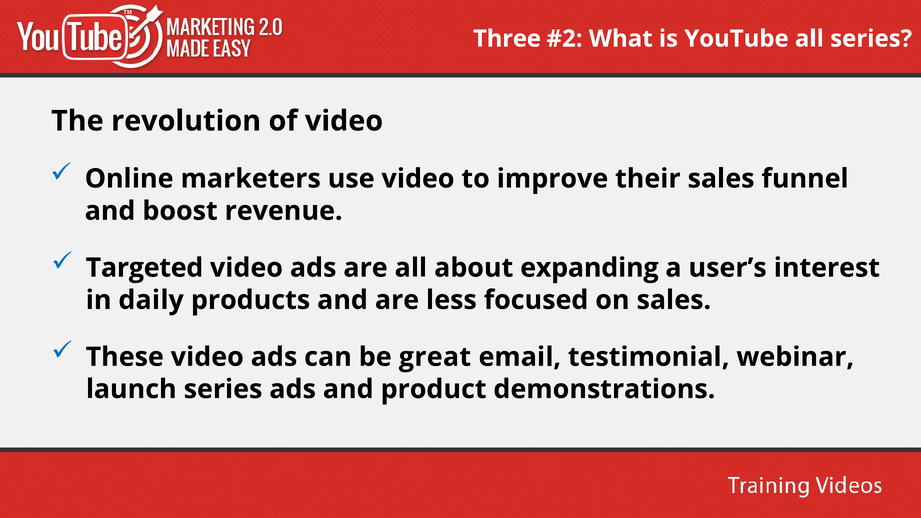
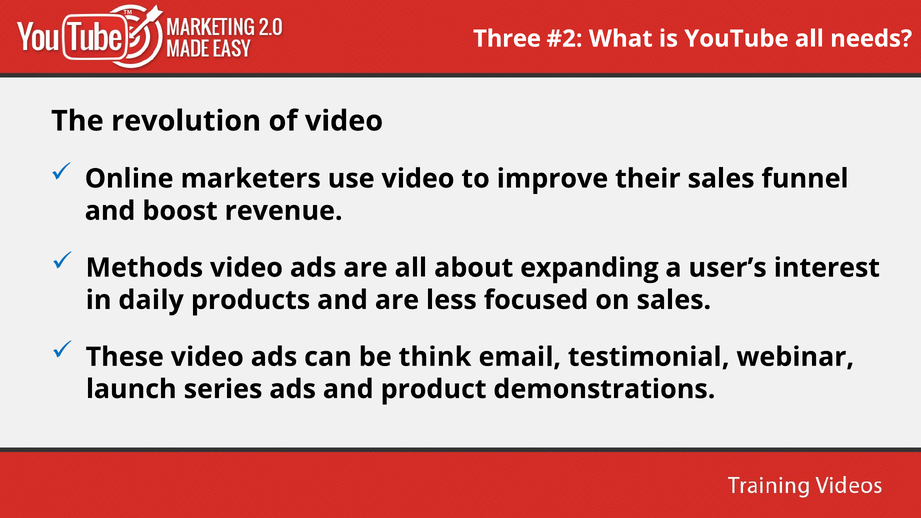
all series: series -> needs (871, 39)
Targeted: Targeted -> Methods (144, 268)
great: great -> think (435, 357)
